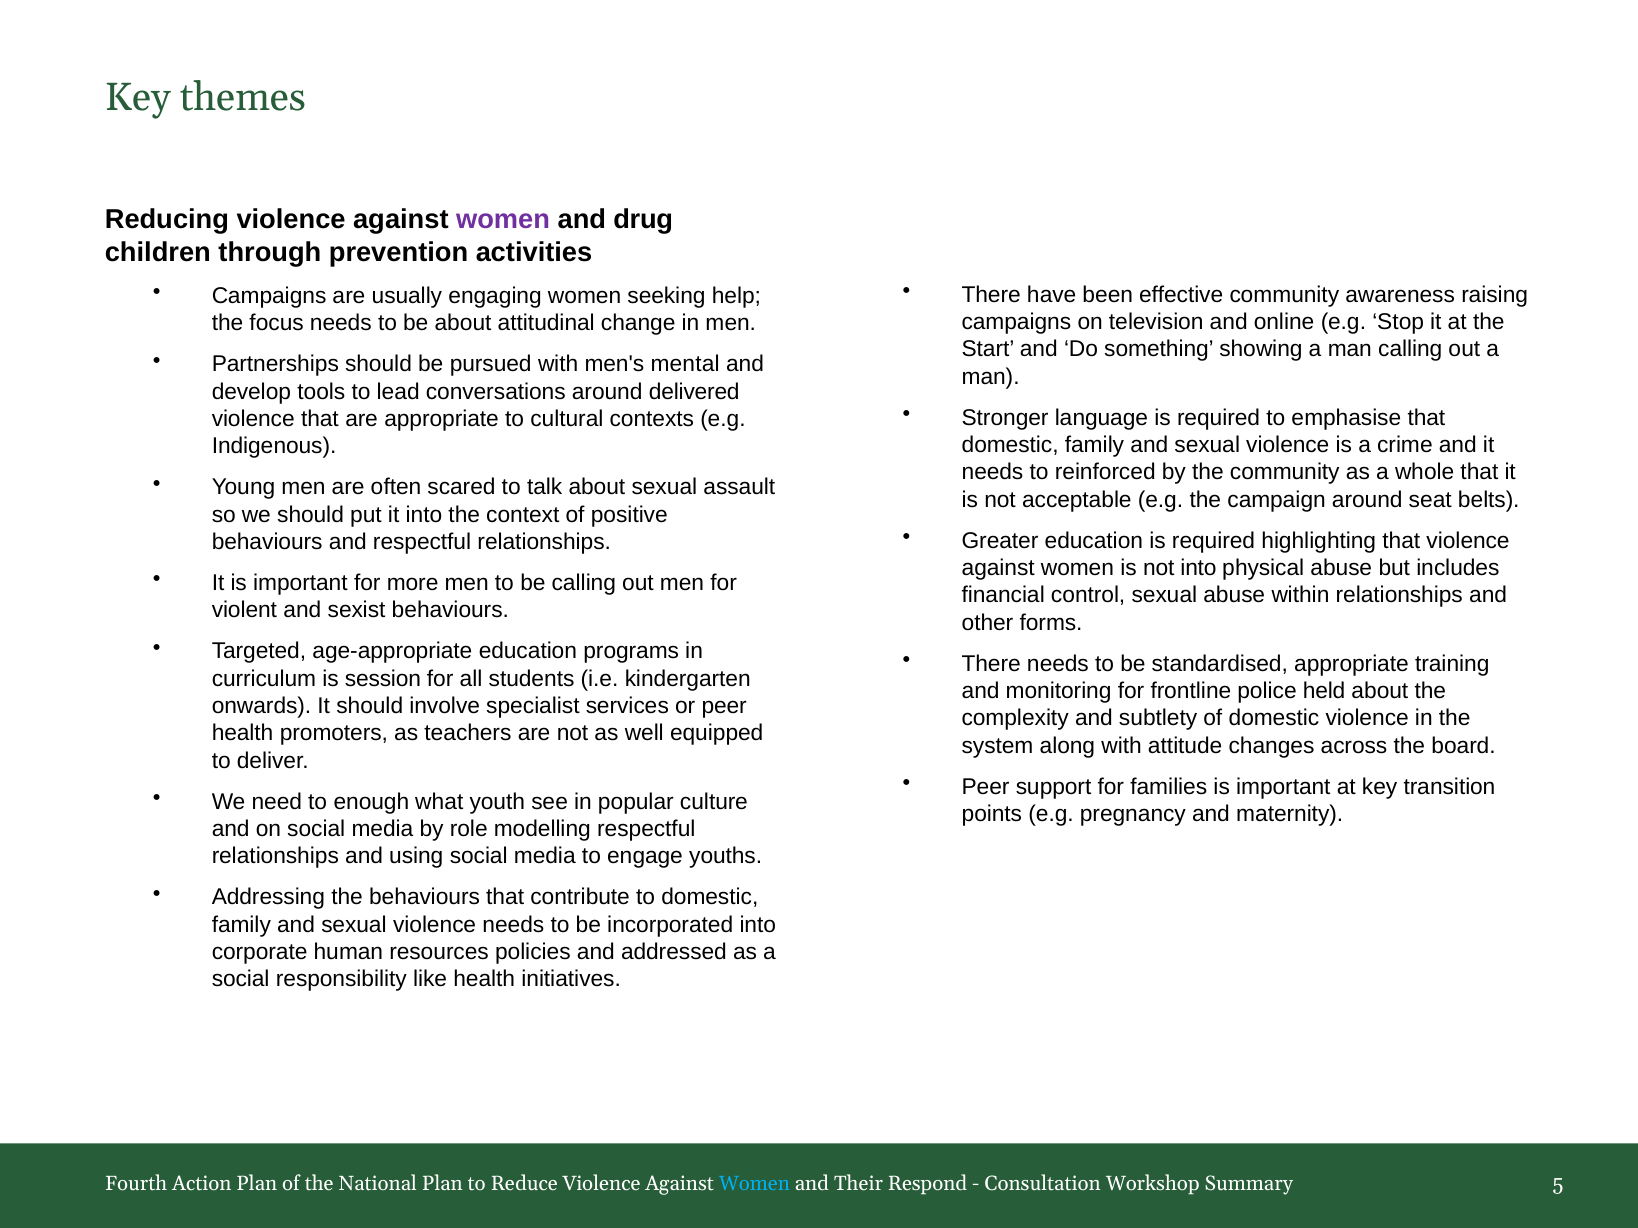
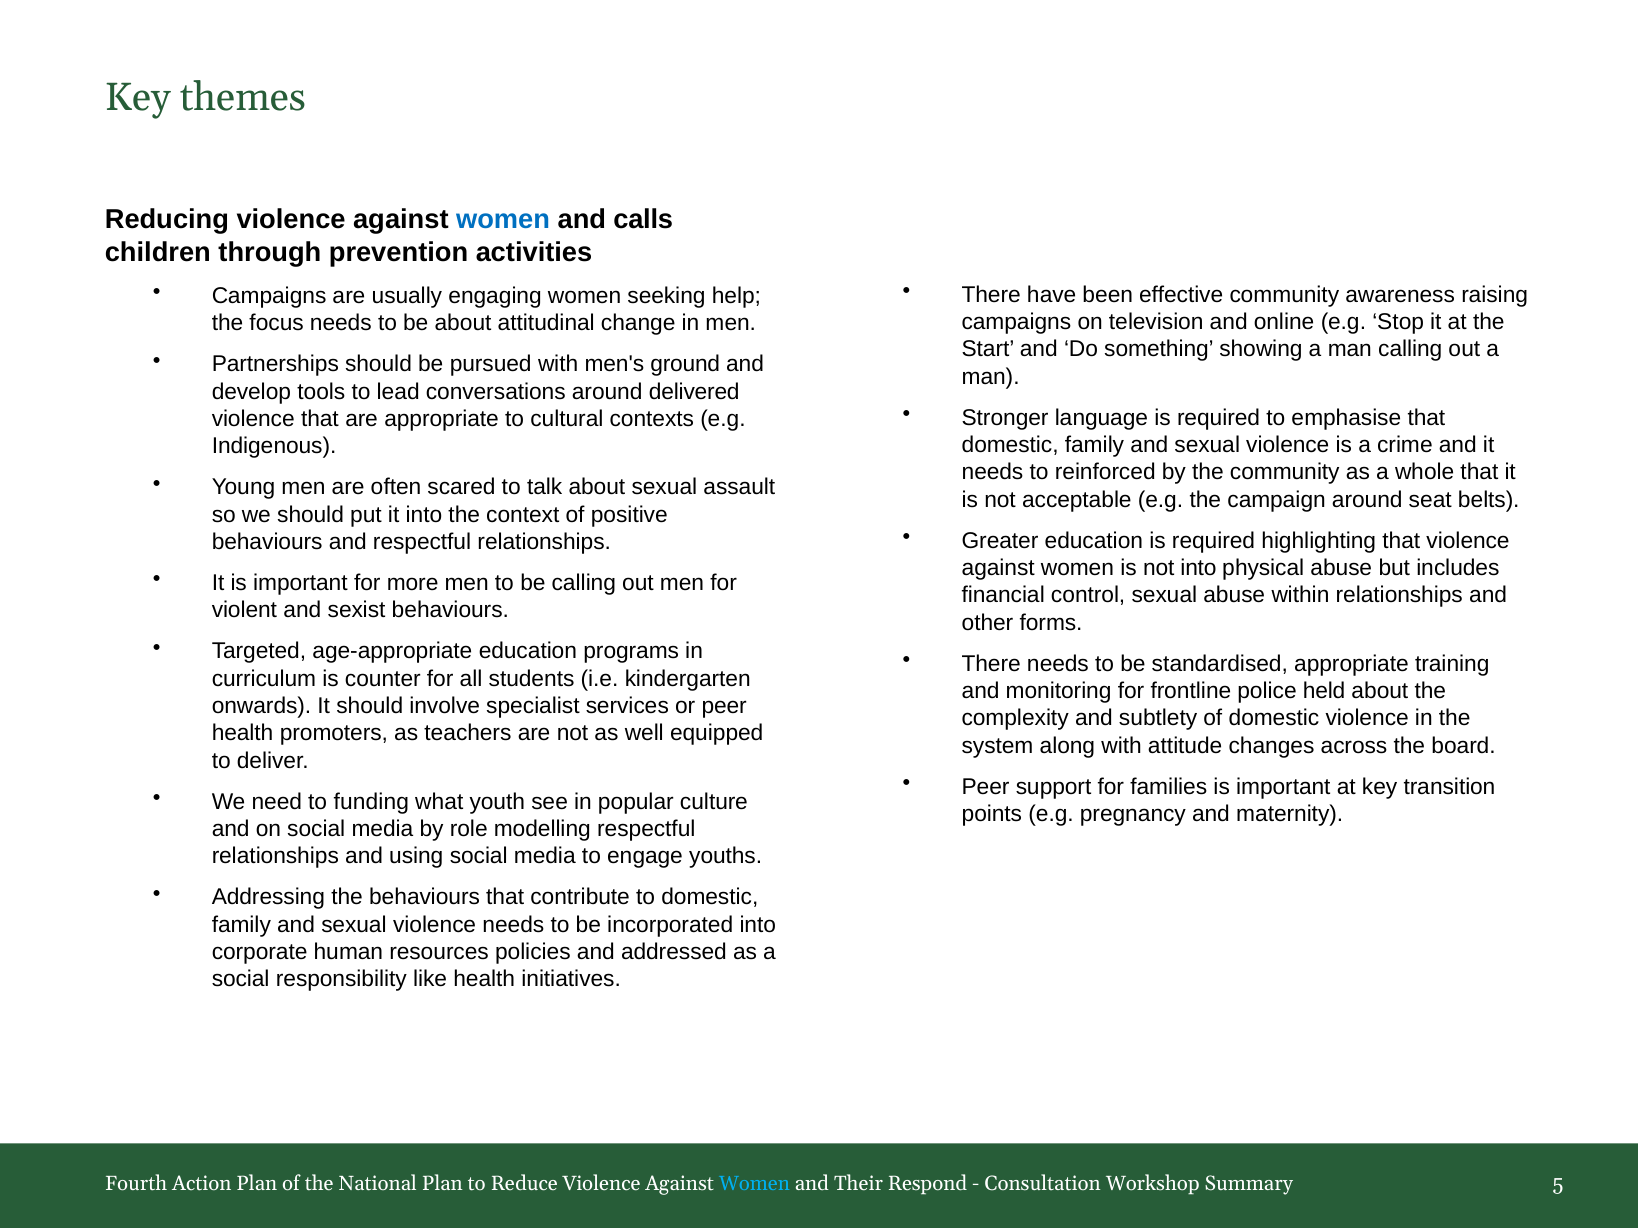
women colour: purple -> blue (503, 220)
drug: drug -> calls (643, 220)
mental: mental -> ground (685, 364)
session: session -> counter (383, 679)
enough: enough -> funding (371, 802)
